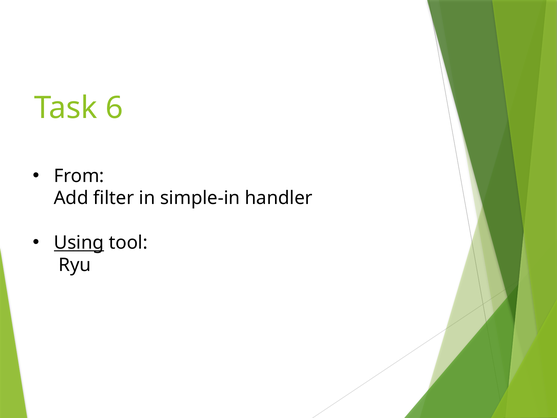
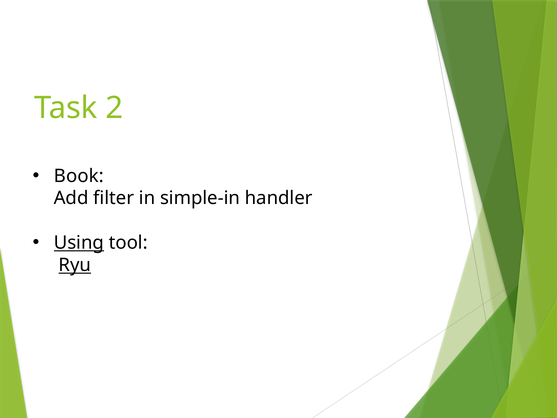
6: 6 -> 2 (114, 108)
From: From -> Book (79, 176)
Ryu underline: none -> present (75, 265)
